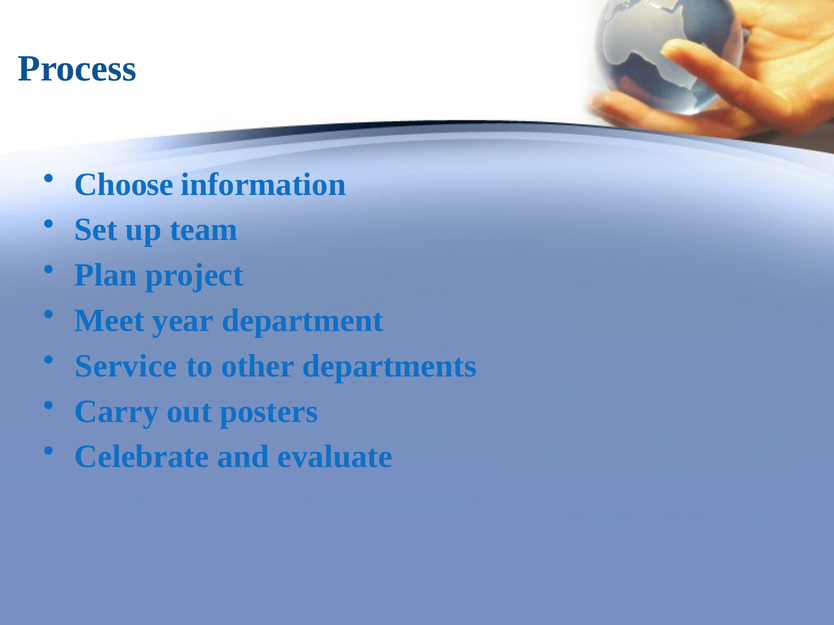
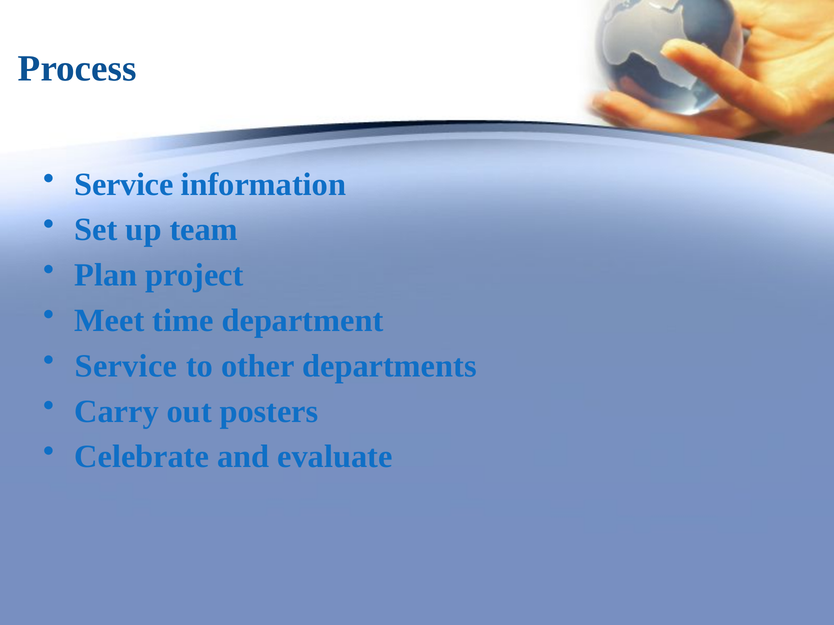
Choose: Choose -> Service (124, 184)
year: year -> time (183, 321)
